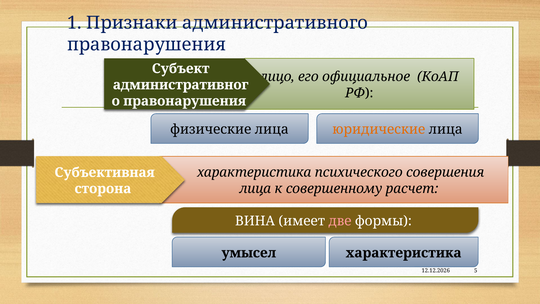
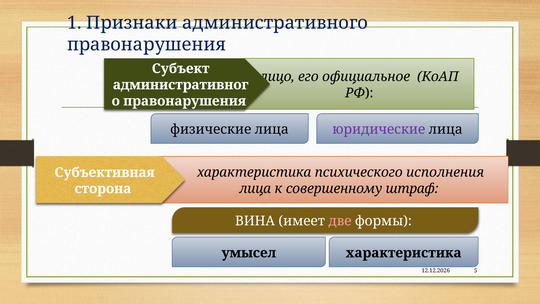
юридические colour: orange -> purple (379, 129)
совершения: совершения -> исполнения (445, 172)
расчет: расчет -> штраф (412, 189)
